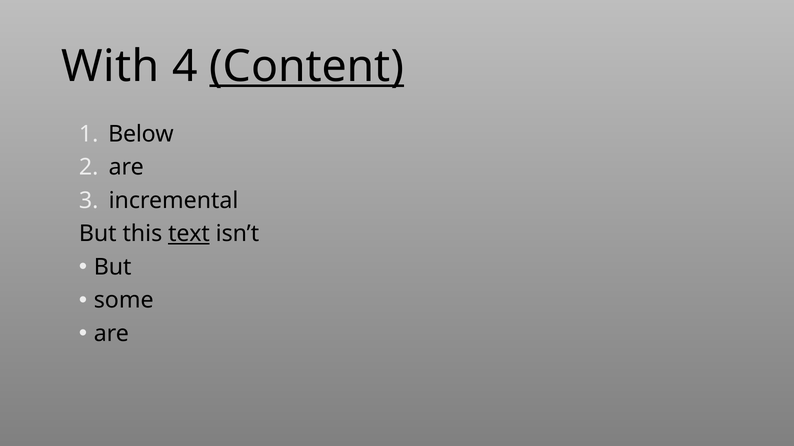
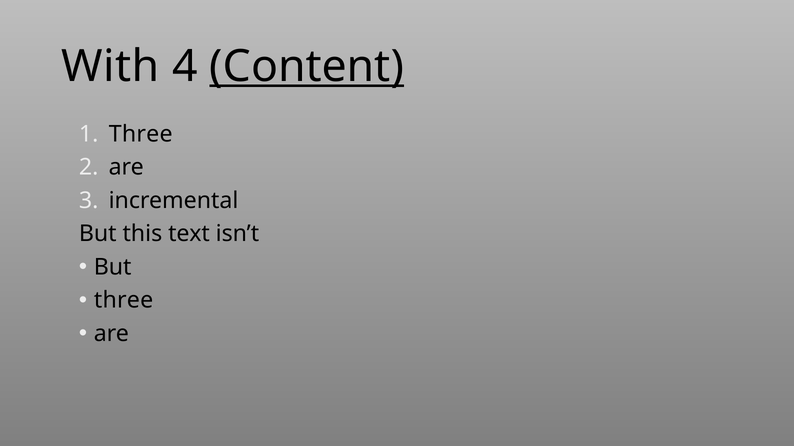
Below: Below -> Three (141, 134)
text underline: present -> none (189, 234)
some: some -> three (124, 301)
